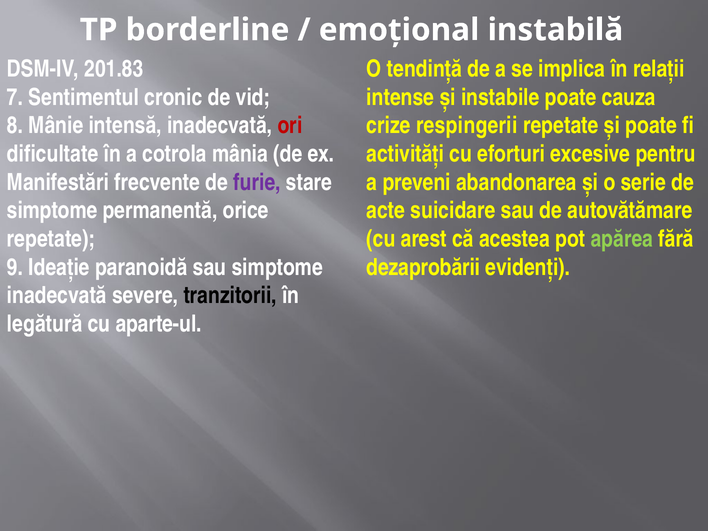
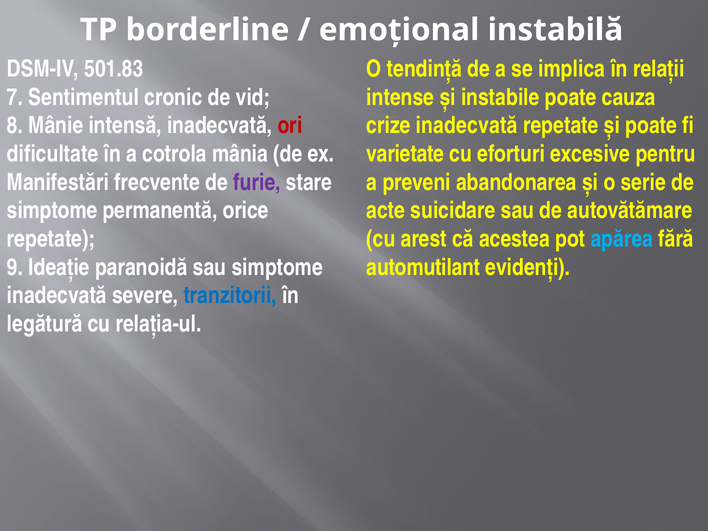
201.83: 201.83 -> 501.83 (114, 69)
crize respingerii: respingerii -> inadecvată (467, 126)
activităţi: activităţi -> varietate (405, 154)
apărea colour: light green -> light blue (622, 239)
dezaprobării: dezaprobării -> automutilant (423, 267)
tranzitorii colour: black -> blue (230, 296)
aparte-ul: aparte-ul -> relaţia-ul (159, 324)
